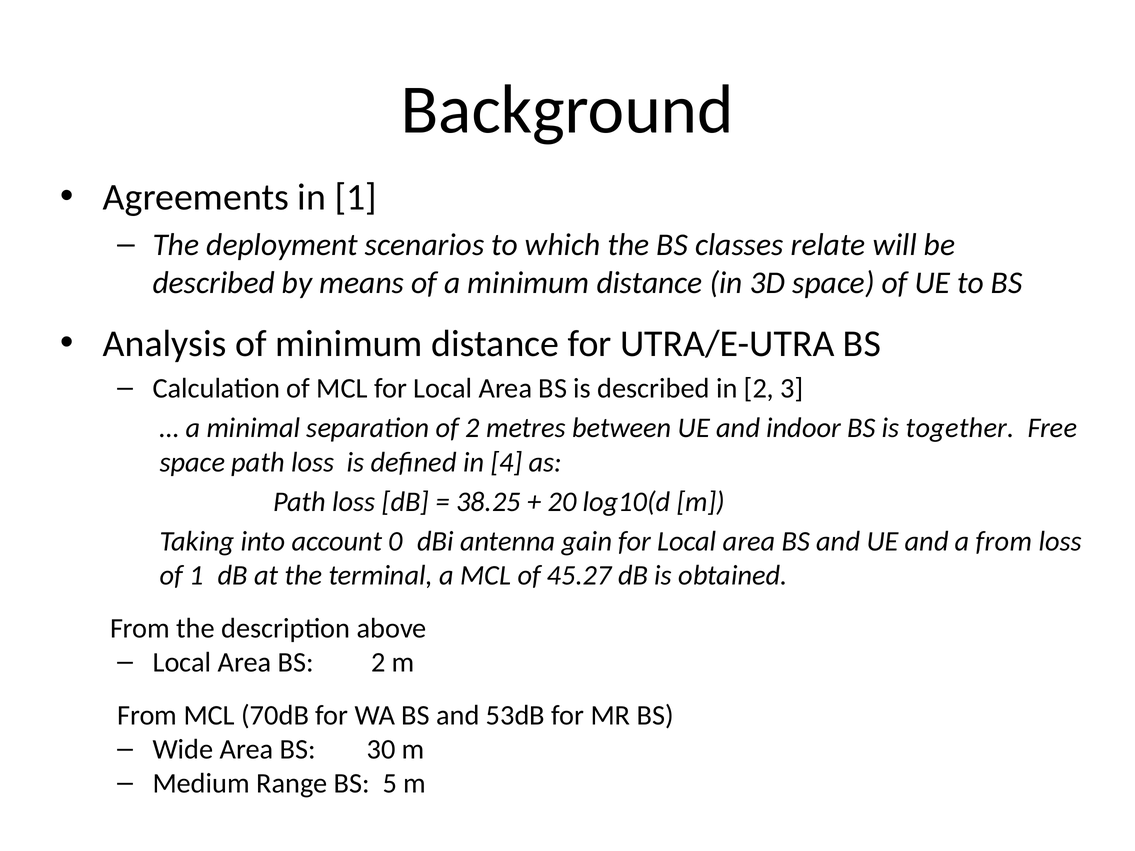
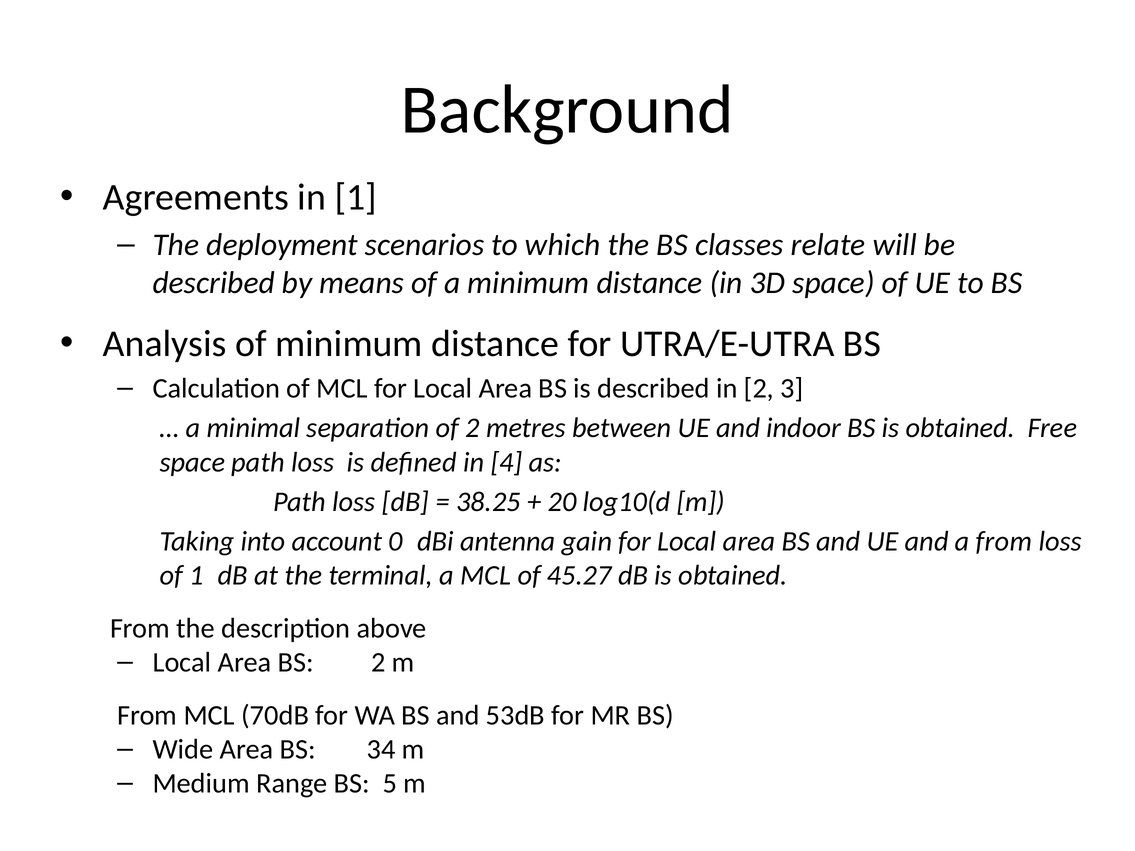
BS is together: together -> obtained (960, 428)
30: 30 -> 34 (381, 750)
